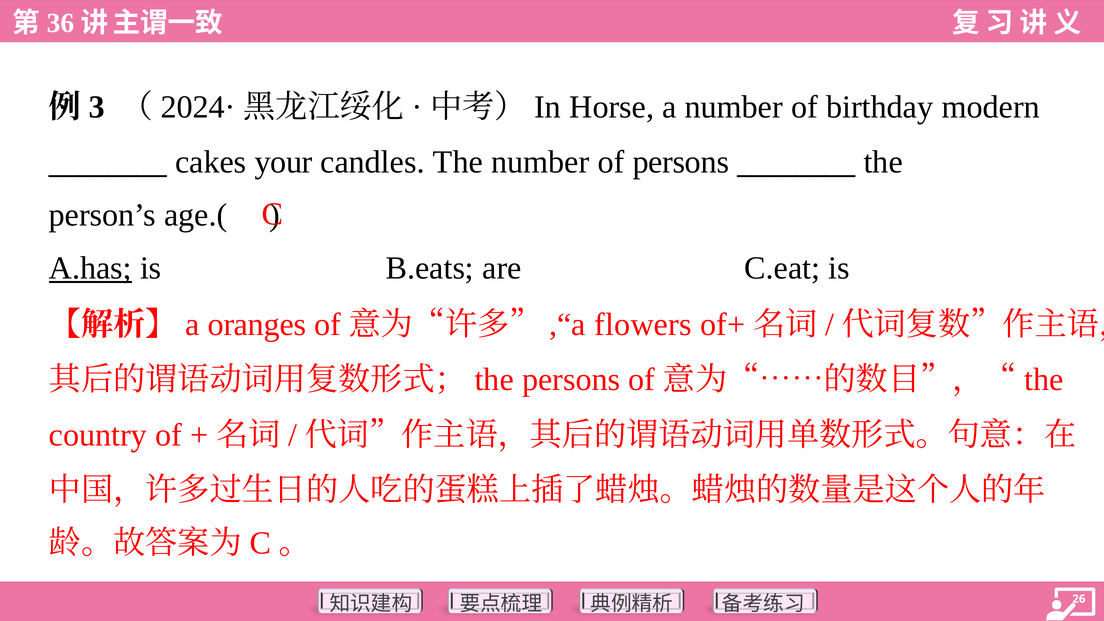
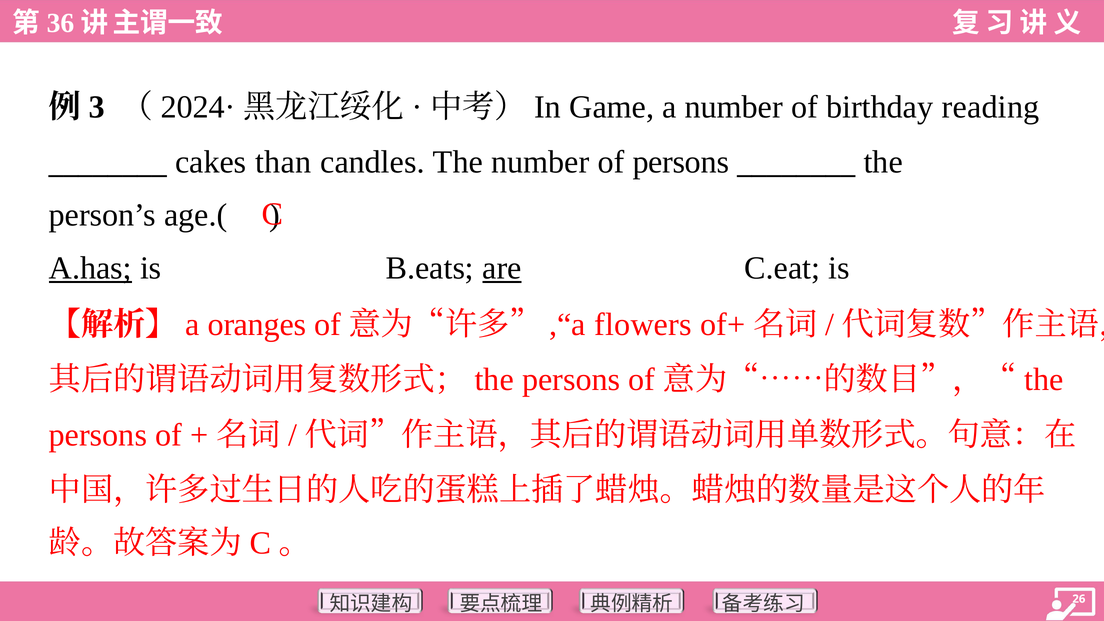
Horse: Horse -> Game (612, 107)
modern: modern -> reading (991, 107)
your: your -> than (283, 162)
are underline: none -> present (502, 268)
country: country -> persons (98, 435)
